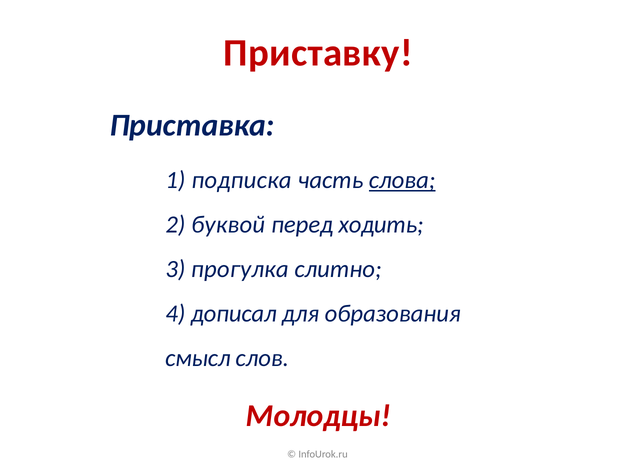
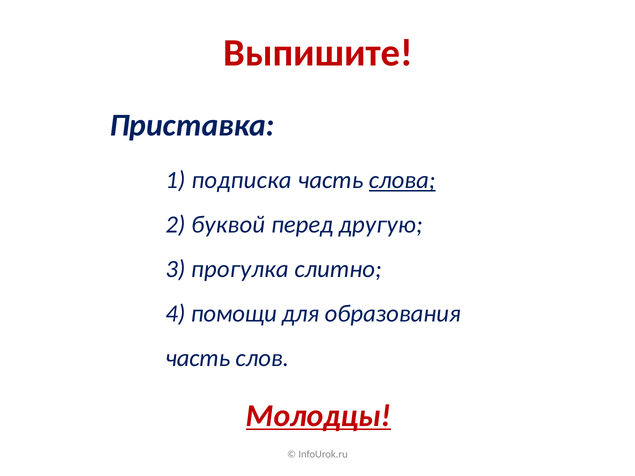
Приставку: Приставку -> Выпишите (318, 53)
ходить: ходить -> другую (381, 225)
дописал: дописал -> помощи (234, 314)
смысл: смысл -> часть (198, 358)
Молодцы underline: none -> present (318, 416)
